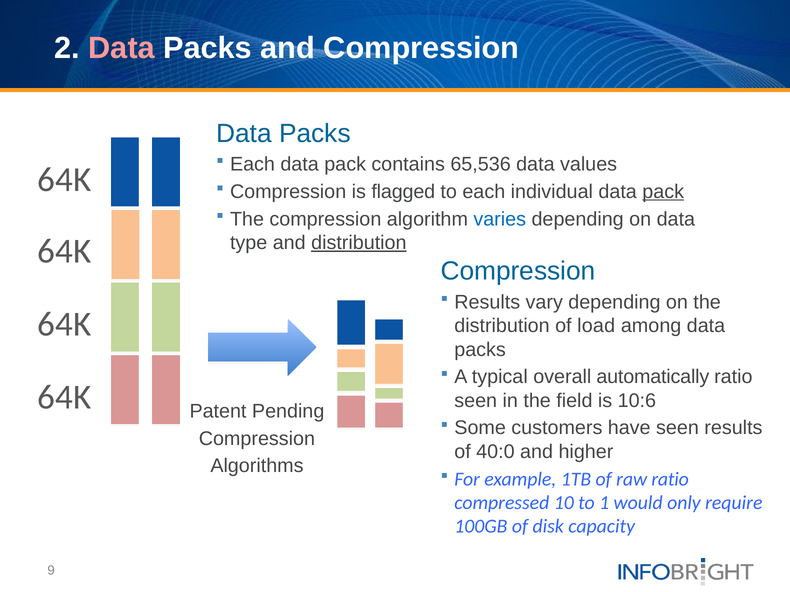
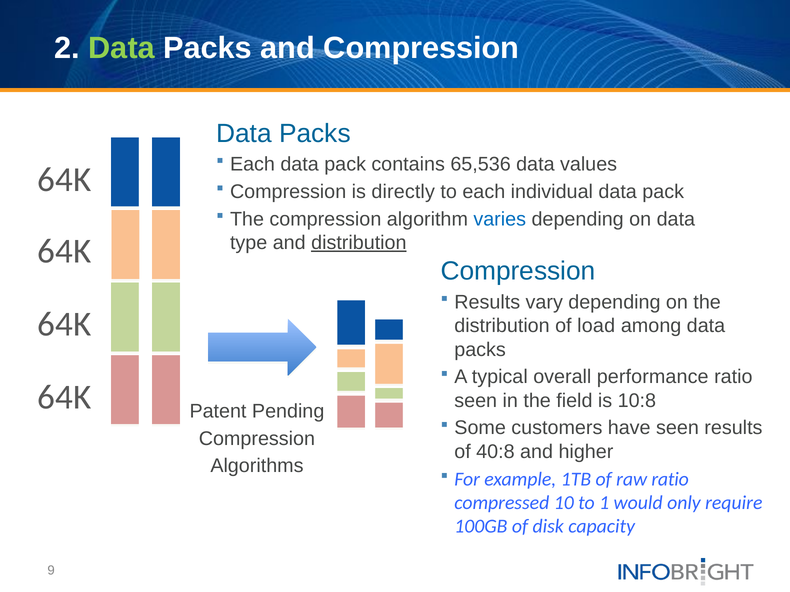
Data colour: pink -> light green (122, 48)
flagged: flagged -> directly (403, 192)
pack underline: present -> none (663, 192)
automatically: automatically -> performance (653, 377)
10:6: 10:6 -> 10:8 (637, 401)
40:0: 40:0 -> 40:8 (495, 452)
